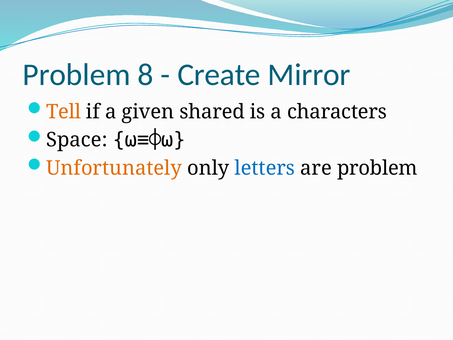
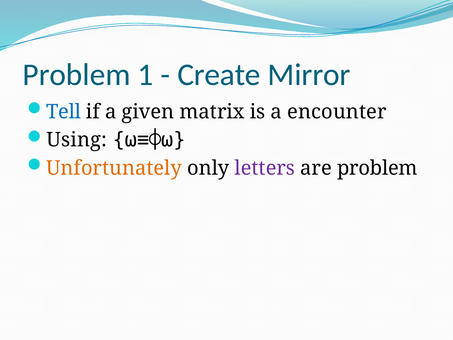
8: 8 -> 1 (146, 75)
Tell colour: orange -> blue (64, 112)
shared: shared -> matrix (212, 112)
characters: characters -> encounter (337, 112)
Space: Space -> Using (77, 140)
letters colour: blue -> purple (265, 168)
